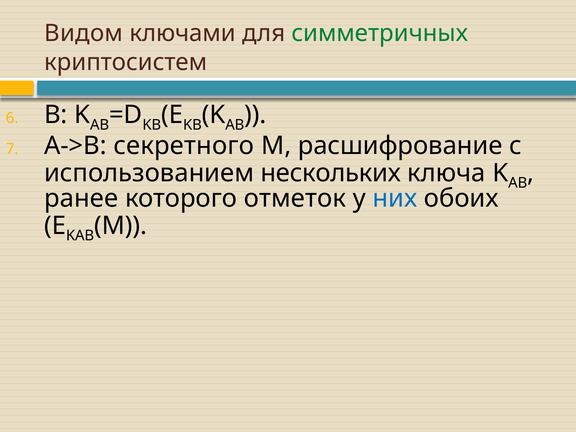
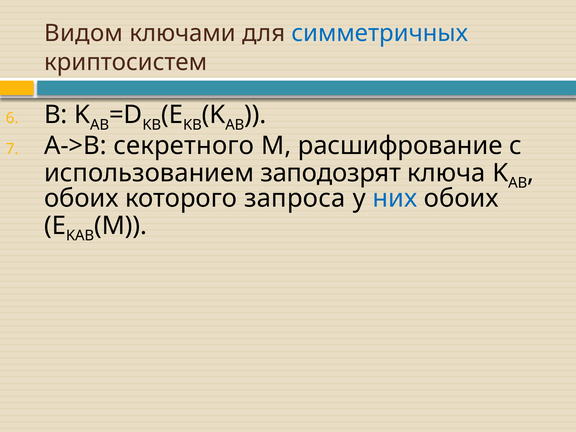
симметричных colour: green -> blue (380, 33)
нескольких: нескольких -> заподозрят (331, 173)
ранее: ранее -> обоих (81, 198)
отметок: отметок -> запроса (295, 198)
